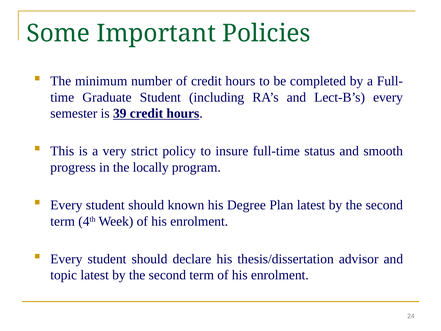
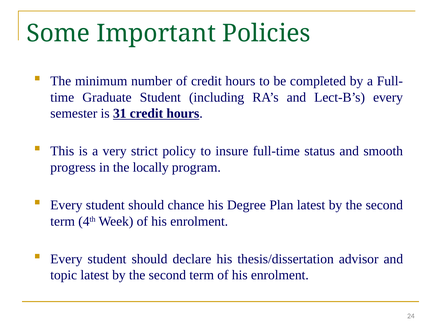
39: 39 -> 31 (120, 113)
known: known -> chance (186, 205)
